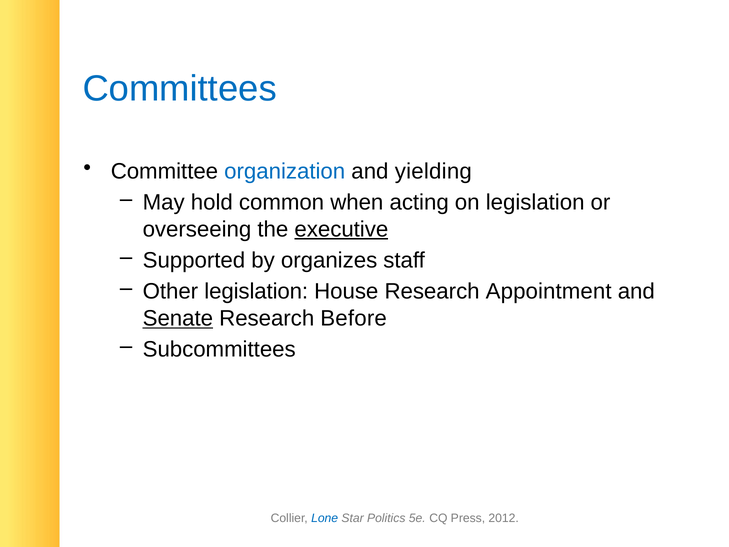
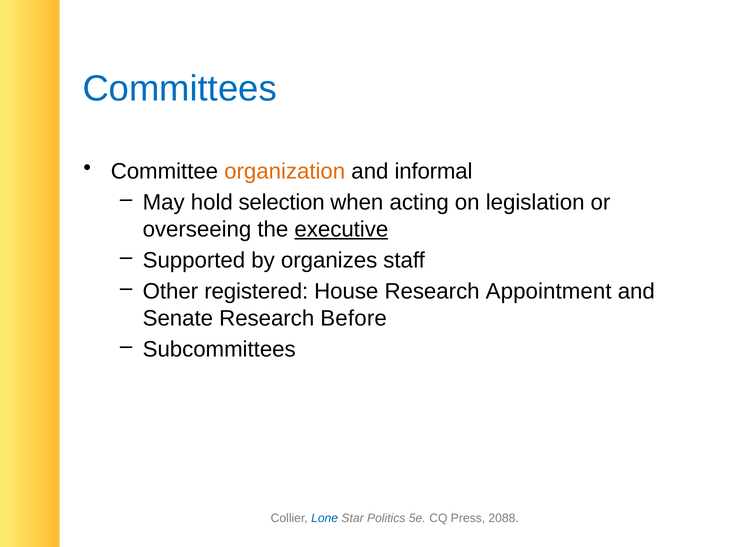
organization colour: blue -> orange (285, 171)
yielding: yielding -> informal (434, 171)
common: common -> selection (282, 202)
Other legislation: legislation -> registered (256, 292)
Senate underline: present -> none (178, 318)
2012: 2012 -> 2088 (504, 518)
